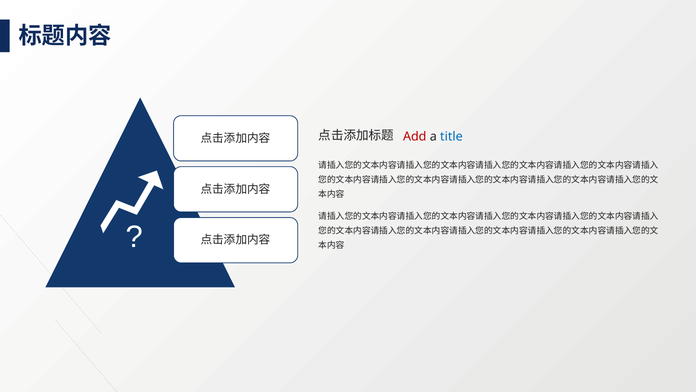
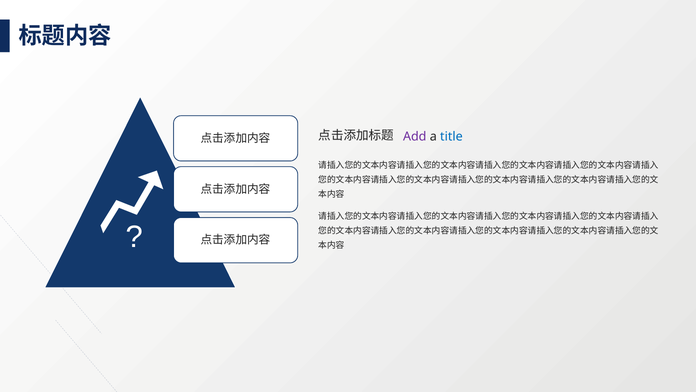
Add colour: red -> purple (415, 137)
